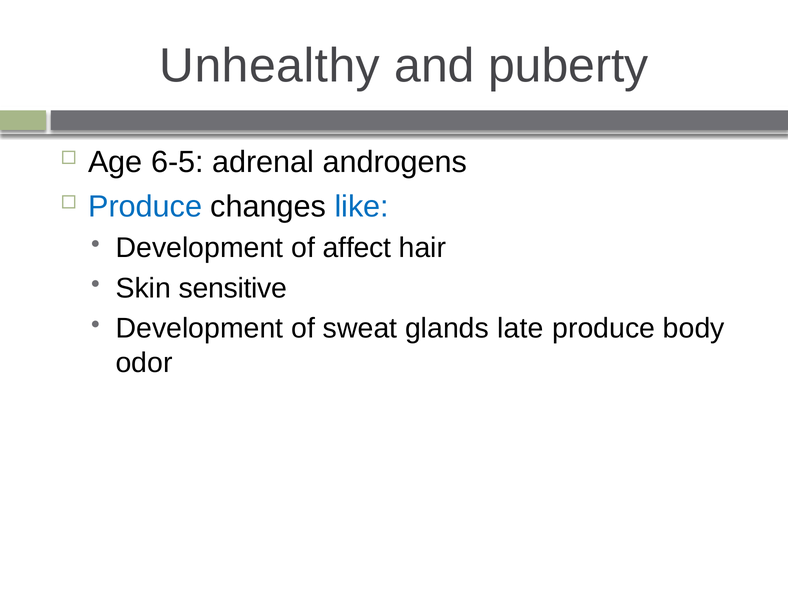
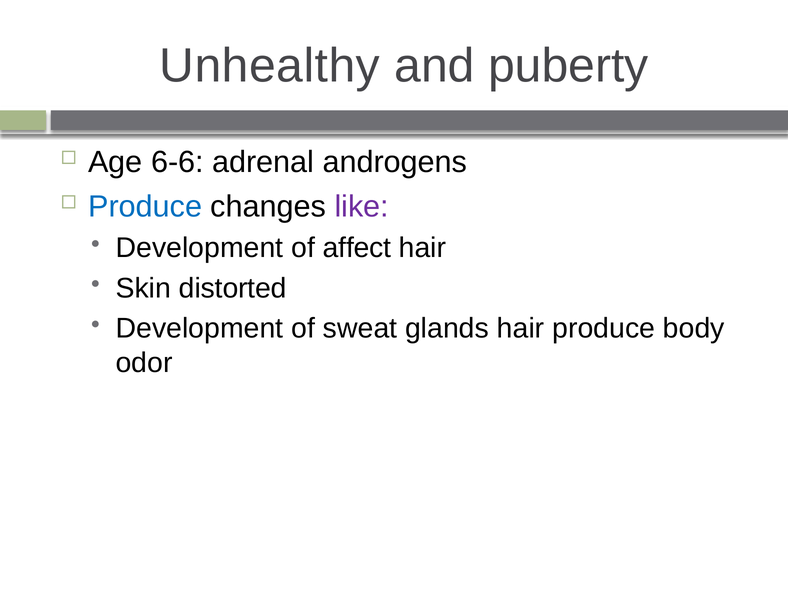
6-5: 6-5 -> 6-6 (177, 162)
like colour: blue -> purple (362, 207)
sensitive: sensitive -> distorted (233, 288)
glands late: late -> hair (521, 328)
